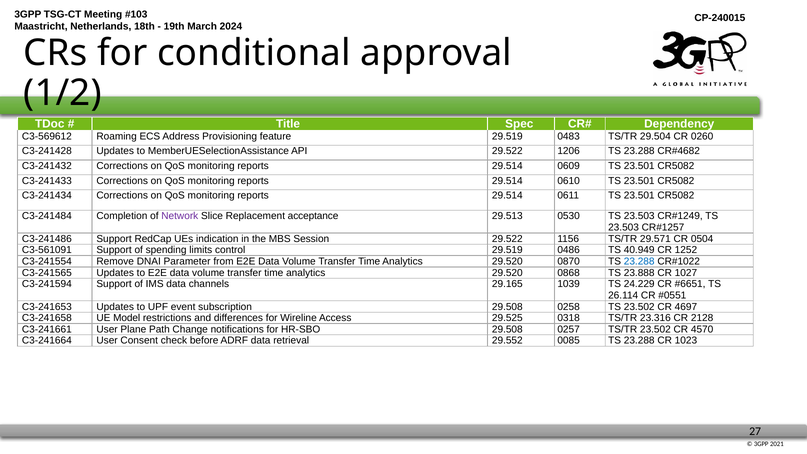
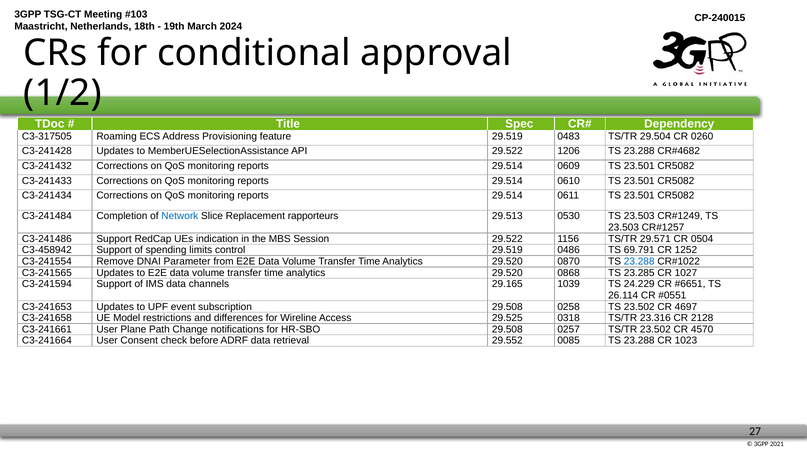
C3-569612: C3-569612 -> C3-317505 (47, 136)
Network colour: purple -> blue (180, 216)
acceptance: acceptance -> rapporteurs (313, 216)
C3-561091: C3-561091 -> C3-458942 (47, 250)
40.949: 40.949 -> 69.791 (639, 250)
23.888: 23.888 -> 23.285 (639, 273)
